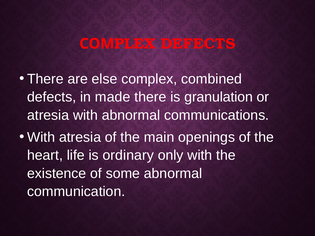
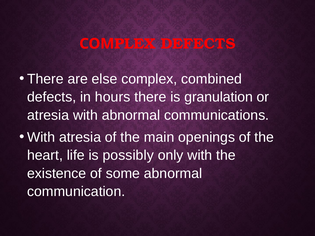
made: made -> hours (113, 97)
ordinary: ordinary -> possibly (128, 155)
